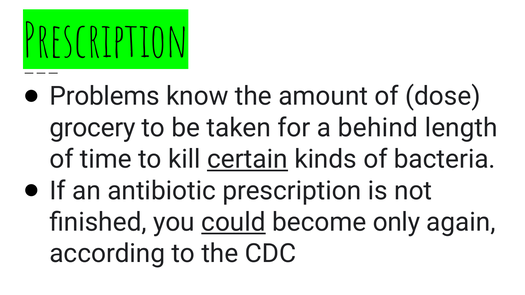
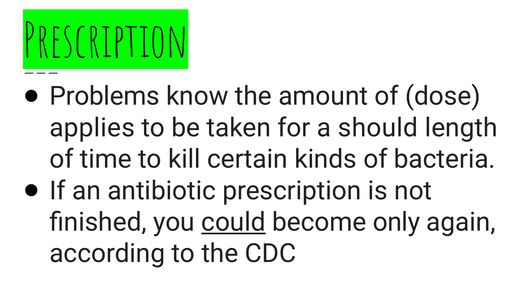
grocery: grocery -> applies (92, 128)
behind: behind -> should (378, 128)
certain underline: present -> none (247, 159)
